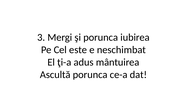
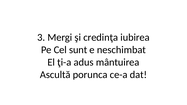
şi porunca: porunca -> credinţa (101, 37)
este: este -> sunt (78, 50)
